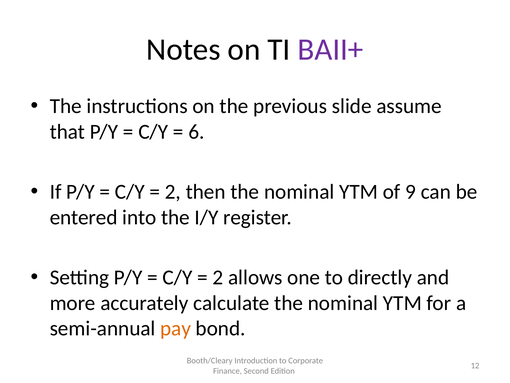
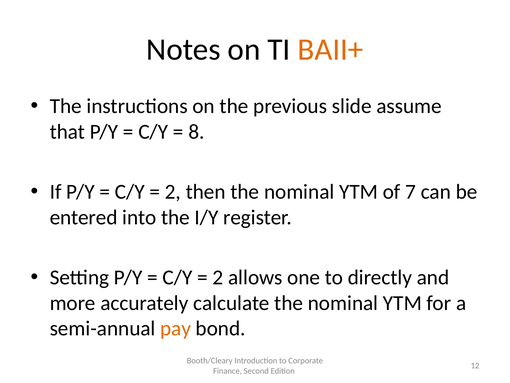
BAII+ colour: purple -> orange (331, 49)
6: 6 -> 8 (196, 132)
9: 9 -> 7 (411, 192)
